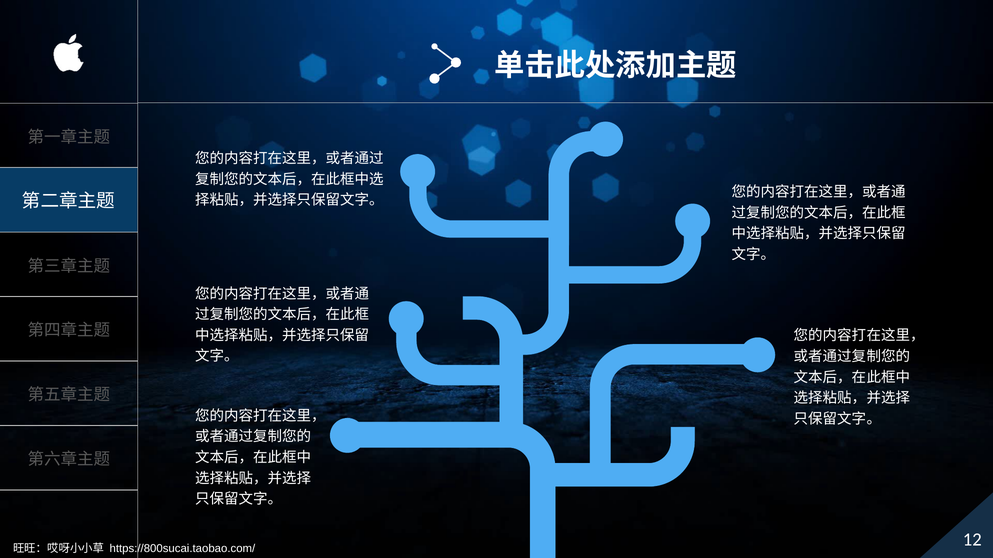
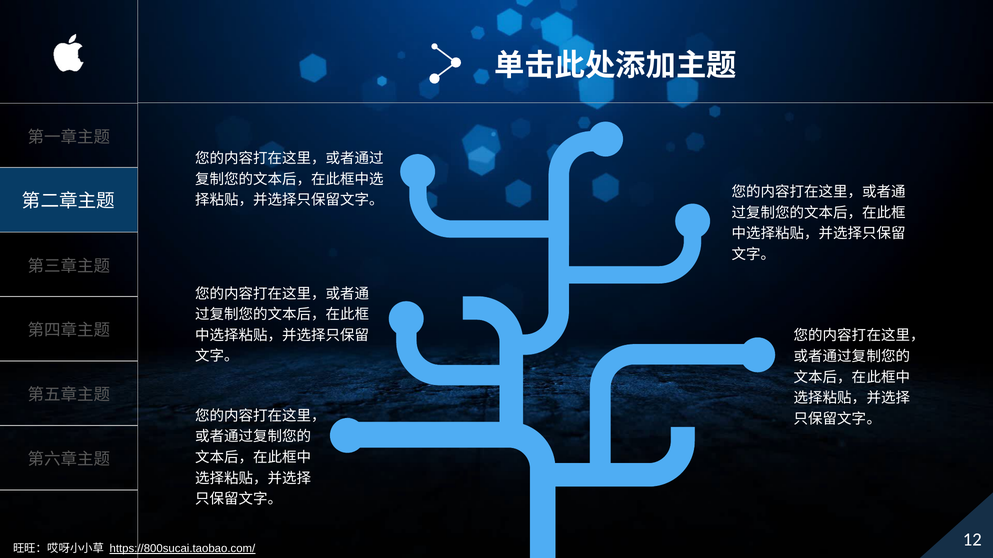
https://800sucai.taobao.com/ underline: none -> present (182, 549)
